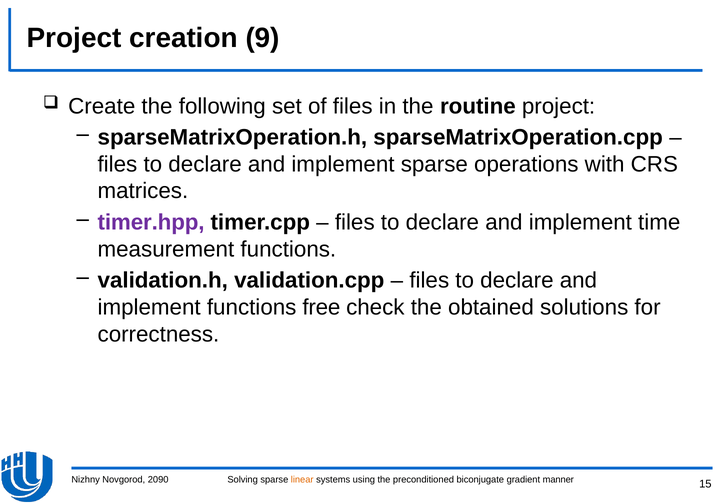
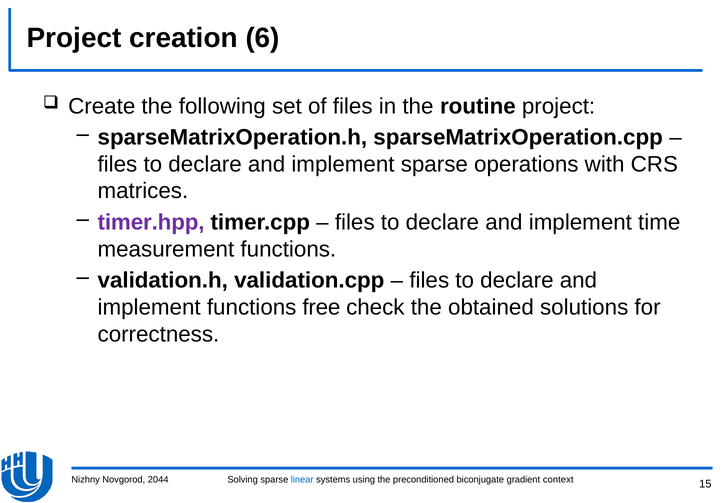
9: 9 -> 6 (263, 38)
2090: 2090 -> 2044 (158, 480)
linear colour: orange -> blue (302, 480)
manner: manner -> context (558, 480)
